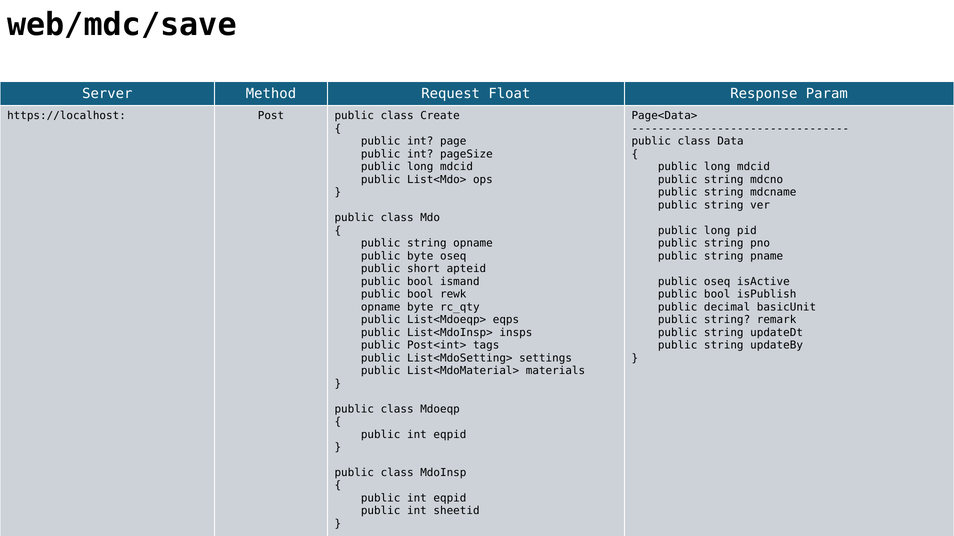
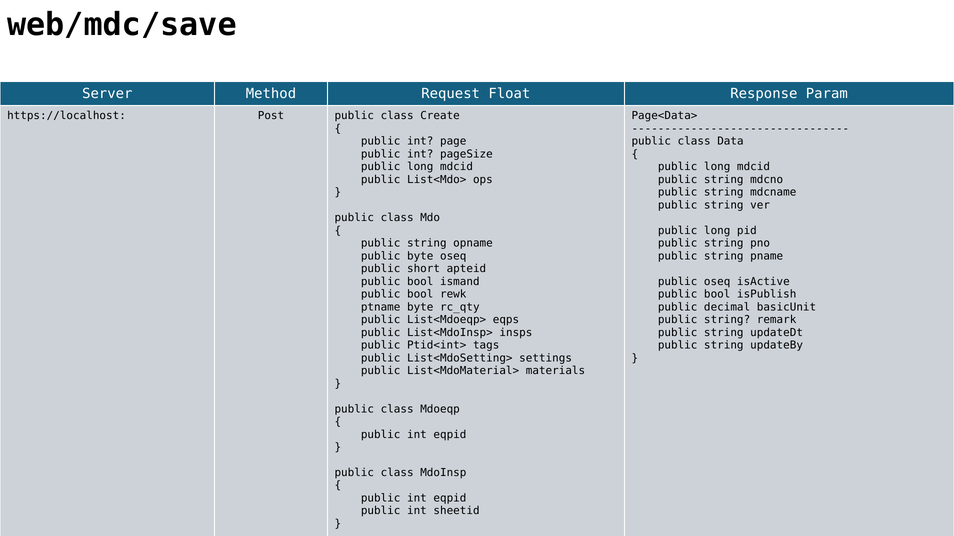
opname: opname -> ptname (381, 307)
Post<int>: Post<int> -> Ptid<int> (437, 346)
